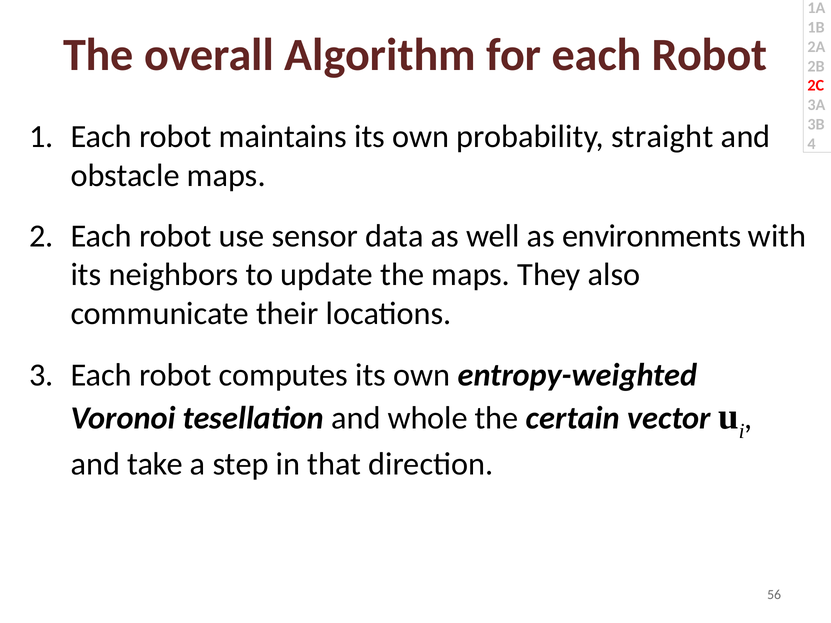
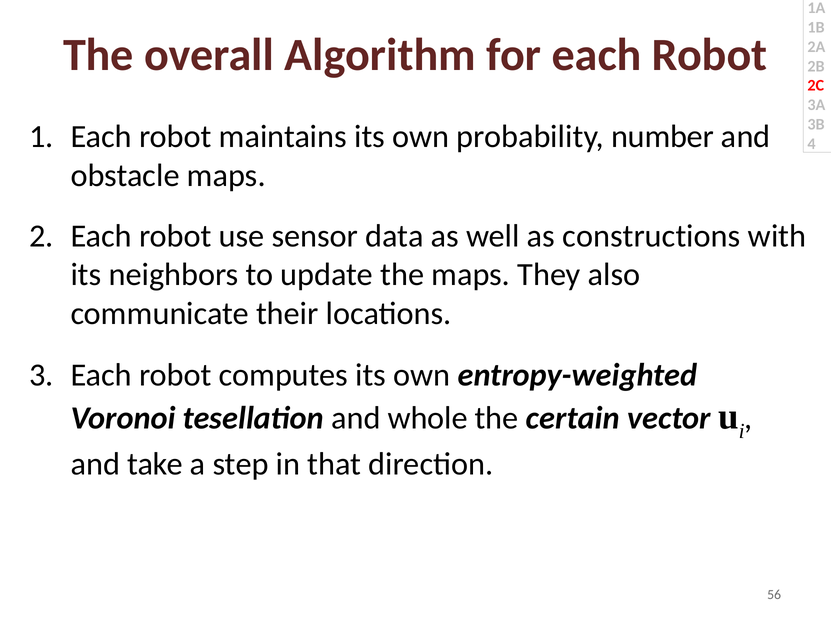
straight: straight -> number (663, 137)
environments: environments -> constructions (651, 236)
